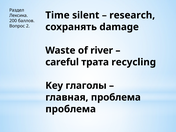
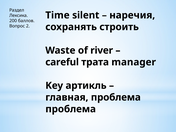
research: research -> наречия (132, 15)
damage: damage -> строить (119, 27)
recycling: recycling -> manager (134, 62)
глаголы: глаголы -> артикль (86, 86)
